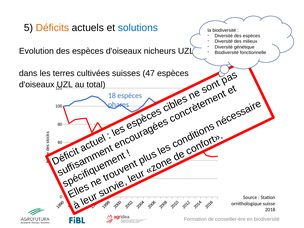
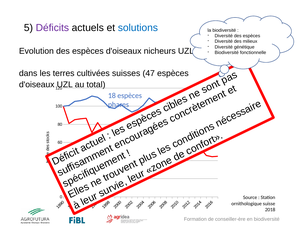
Déficits colour: orange -> purple (52, 28)
